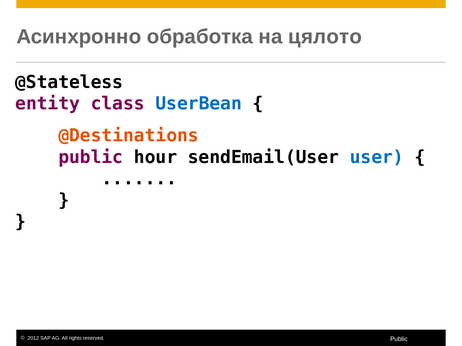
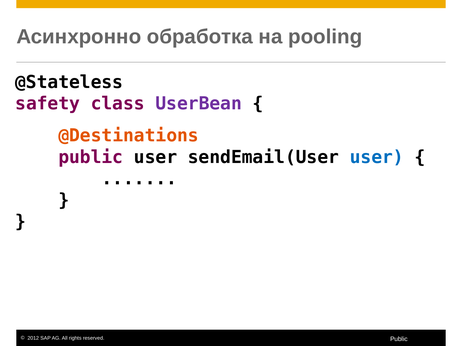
цялото: цялото -> pooling (325, 37)
entity: entity -> safety (48, 104)
UserBean colour: blue -> purple (199, 104)
public hour: hour -> user (156, 157)
